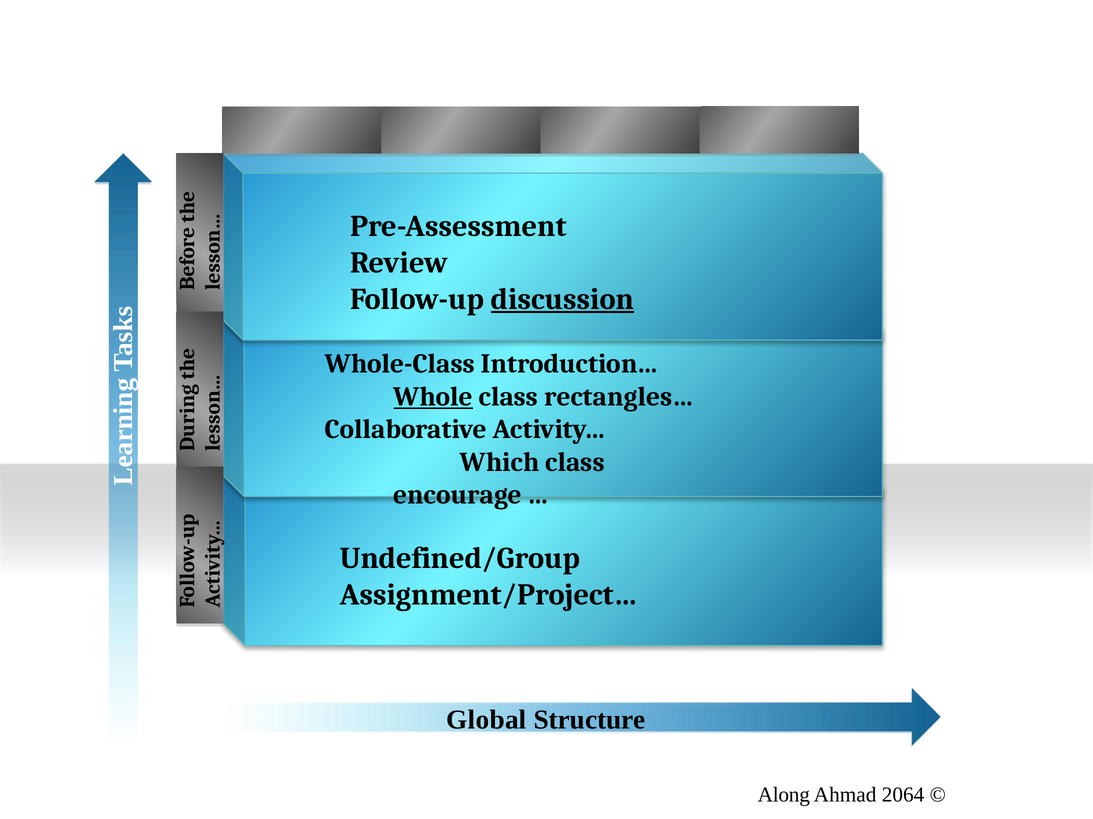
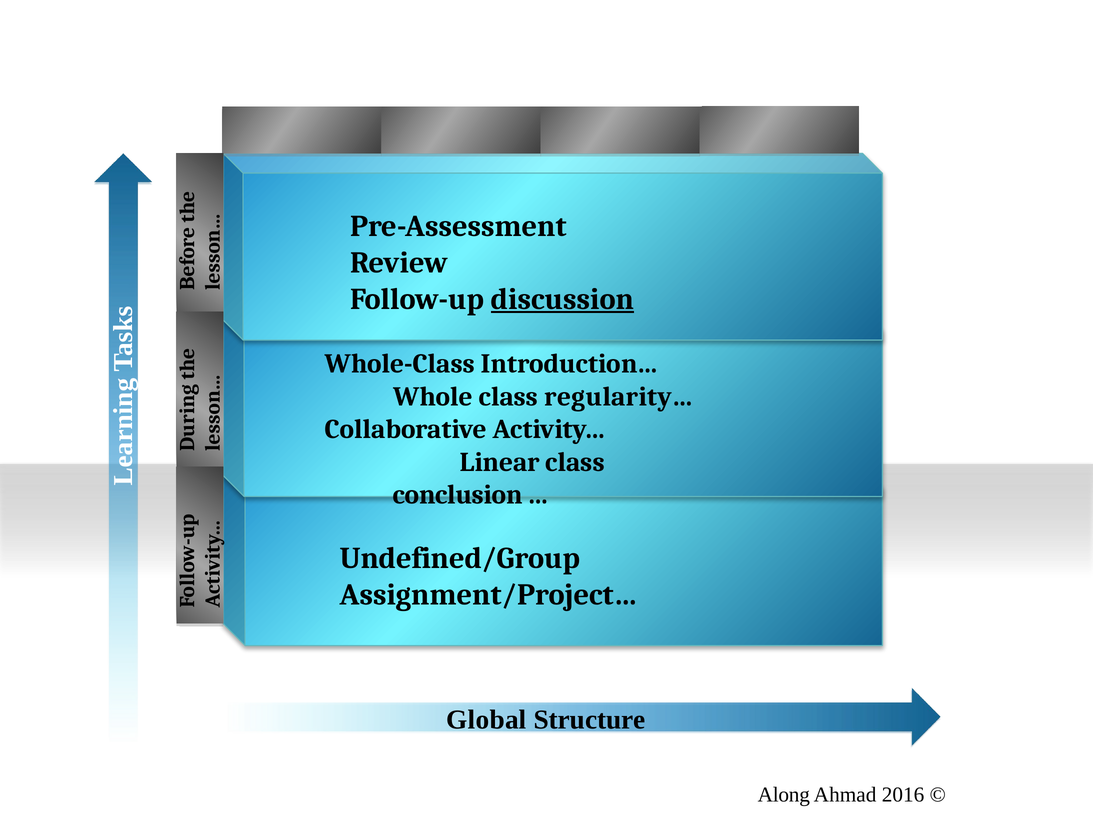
Whole underline: present -> none (433, 397)
rectangles…: rectangles… -> regularity… (619, 397)
Which: Which -> Linear (500, 462)
encourage: encourage -> conclusion (458, 495)
2064: 2064 -> 2016 (903, 796)
